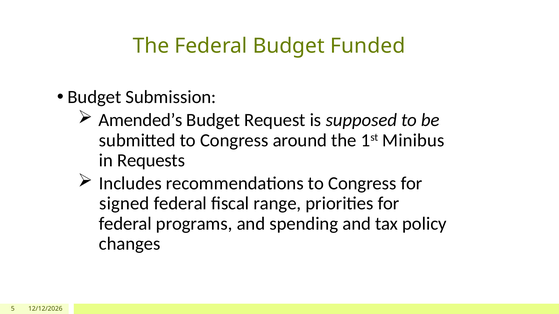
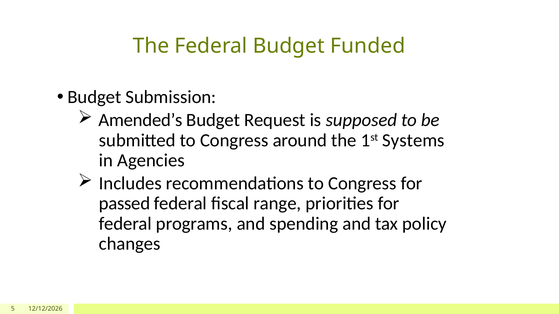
Minibus: Minibus -> Systems (413, 140)
Requests: Requests -> Agencies (151, 161)
signed: signed -> passed (124, 204)
